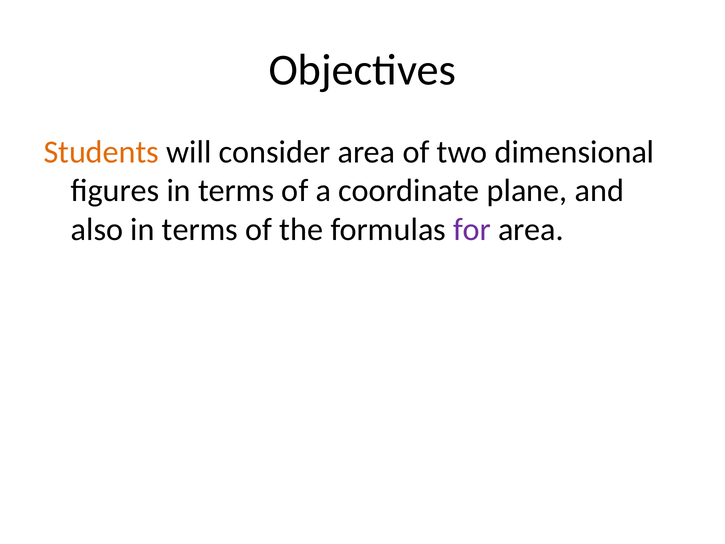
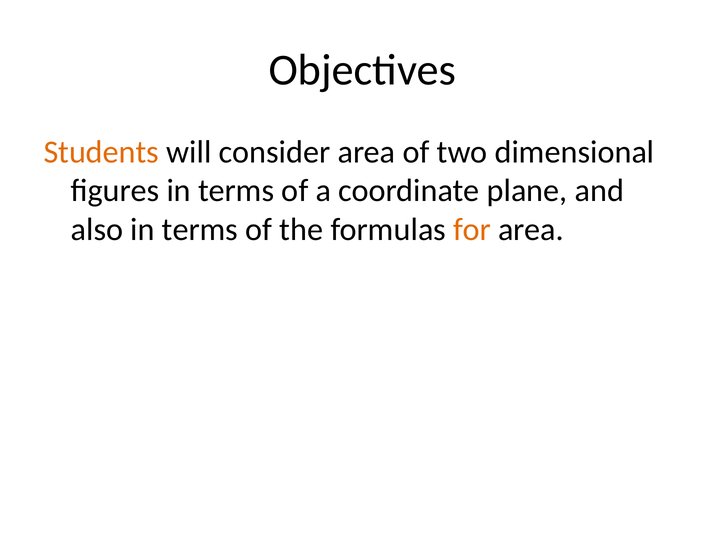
for colour: purple -> orange (472, 229)
